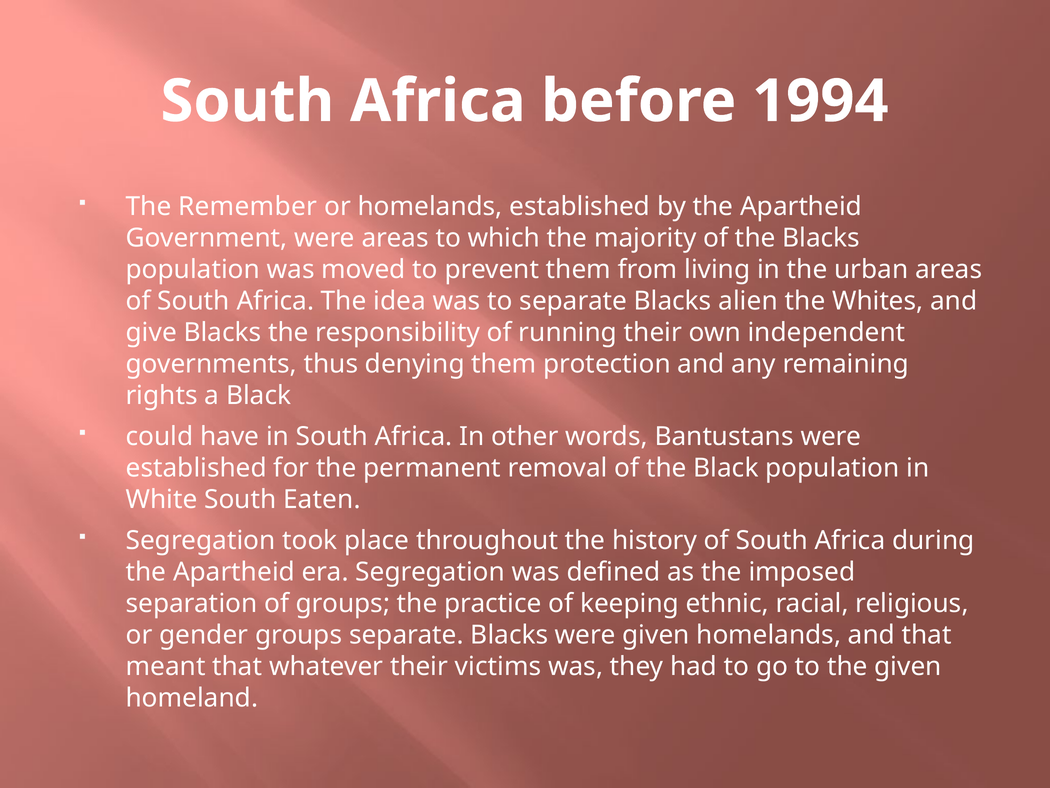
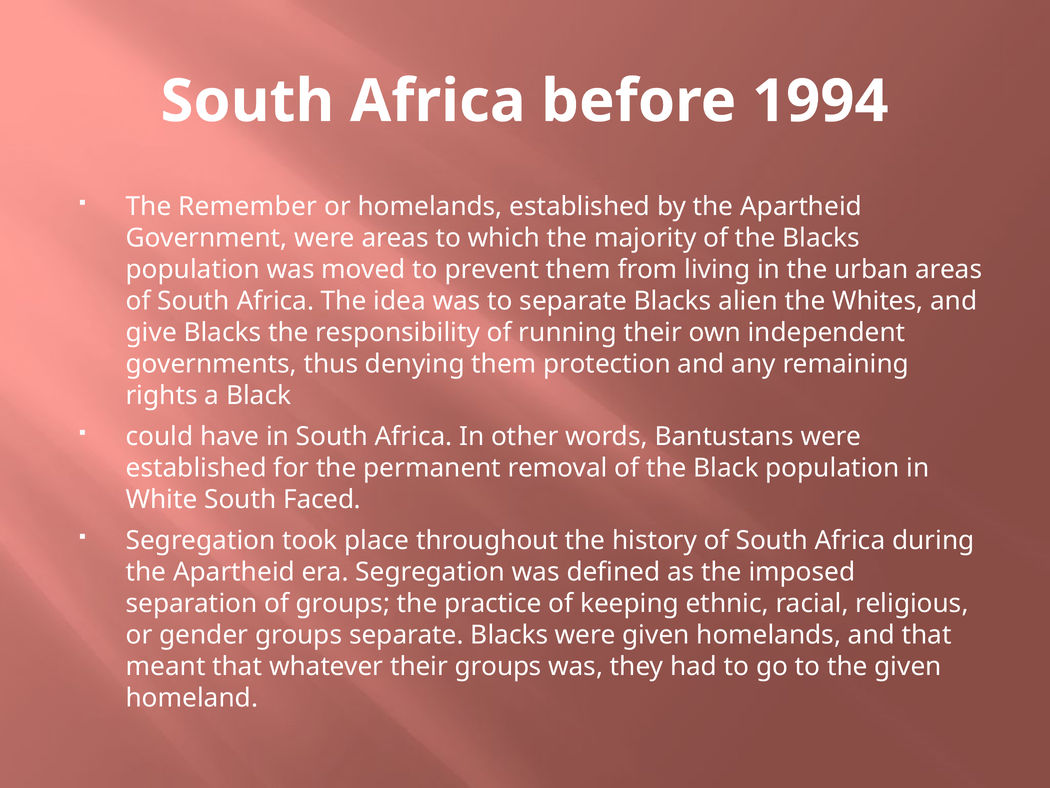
Eaten: Eaten -> Faced (322, 499)
their victims: victims -> groups (498, 666)
